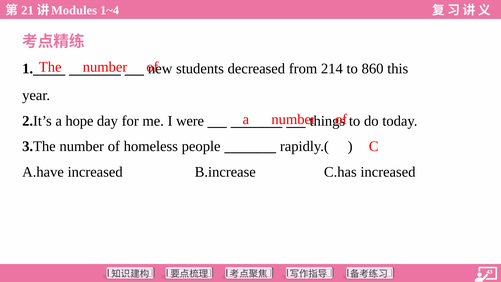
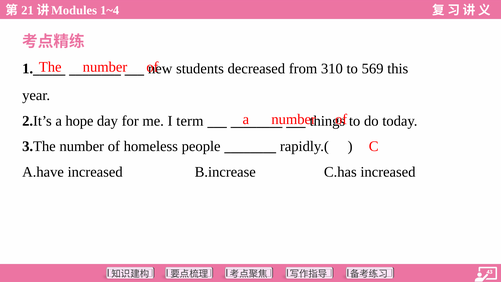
214: 214 -> 310 (332, 69)
860: 860 -> 569 (373, 69)
were: were -> term (190, 121)
